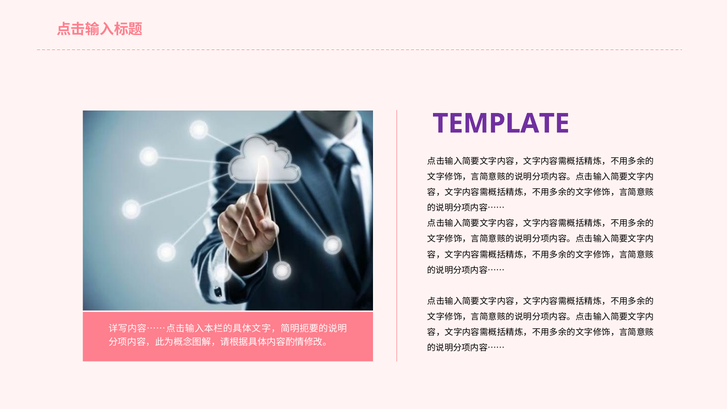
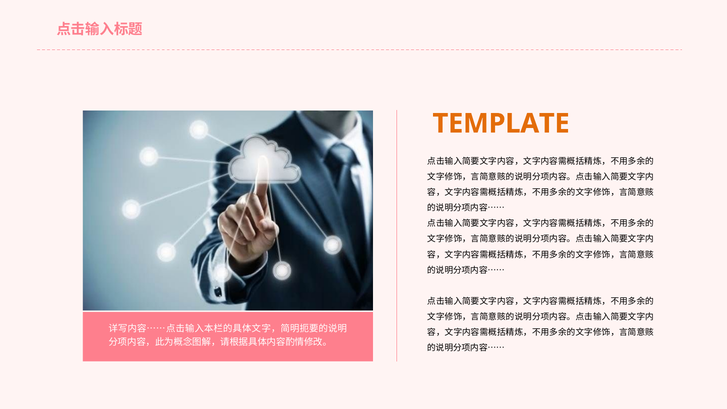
TEMPLATE colour: purple -> orange (501, 123)
